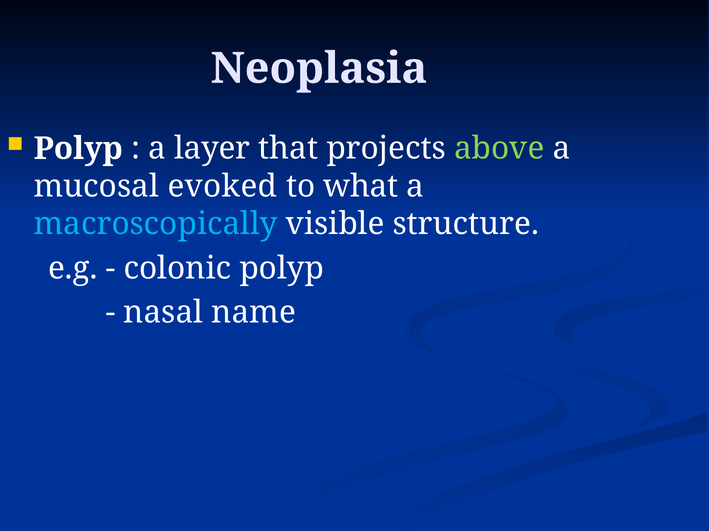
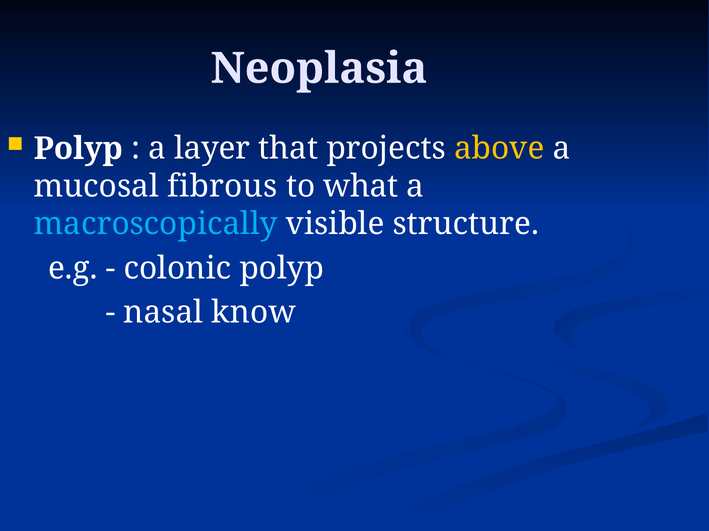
above colour: light green -> yellow (499, 149)
evoked: evoked -> fibrous (222, 187)
name: name -> know (254, 313)
